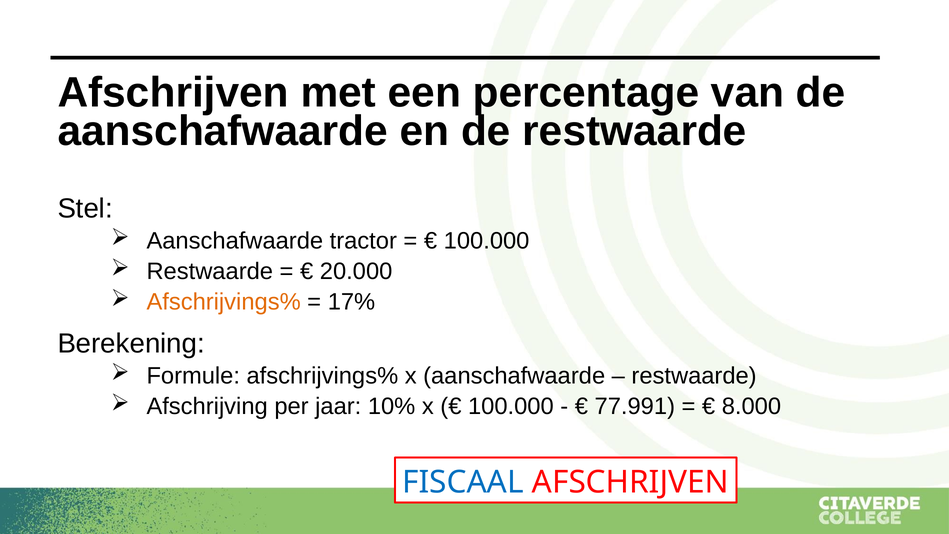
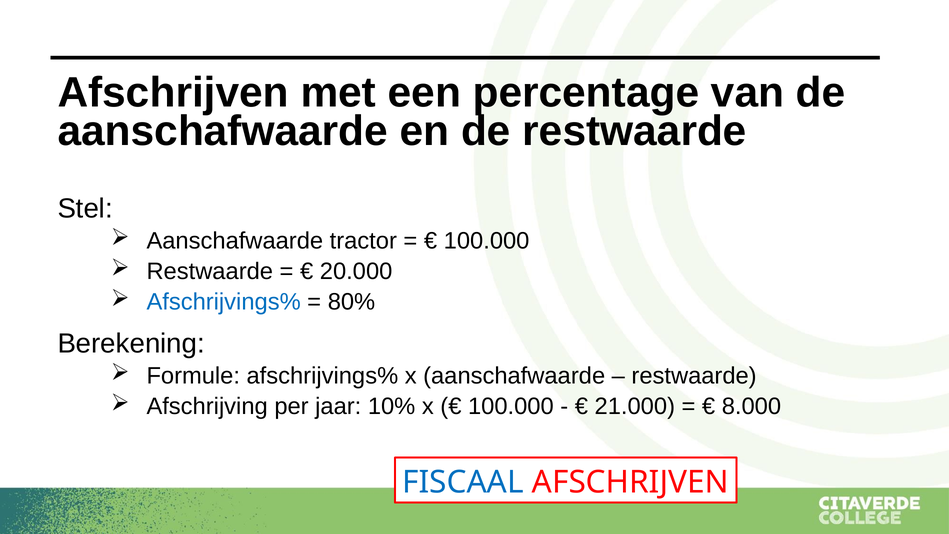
Afschrijvings% colour: orange -> blue (224, 302)
17%: 17% -> 80% (351, 302)
77.991: 77.991 -> 21.000 (635, 406)
